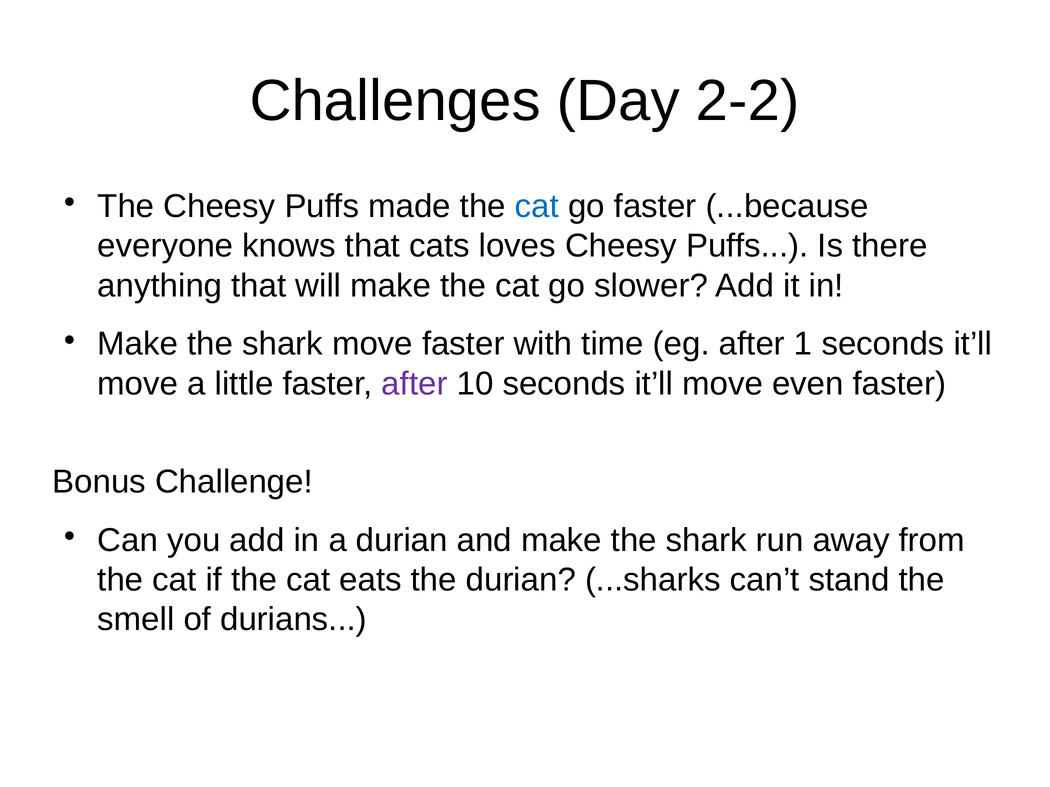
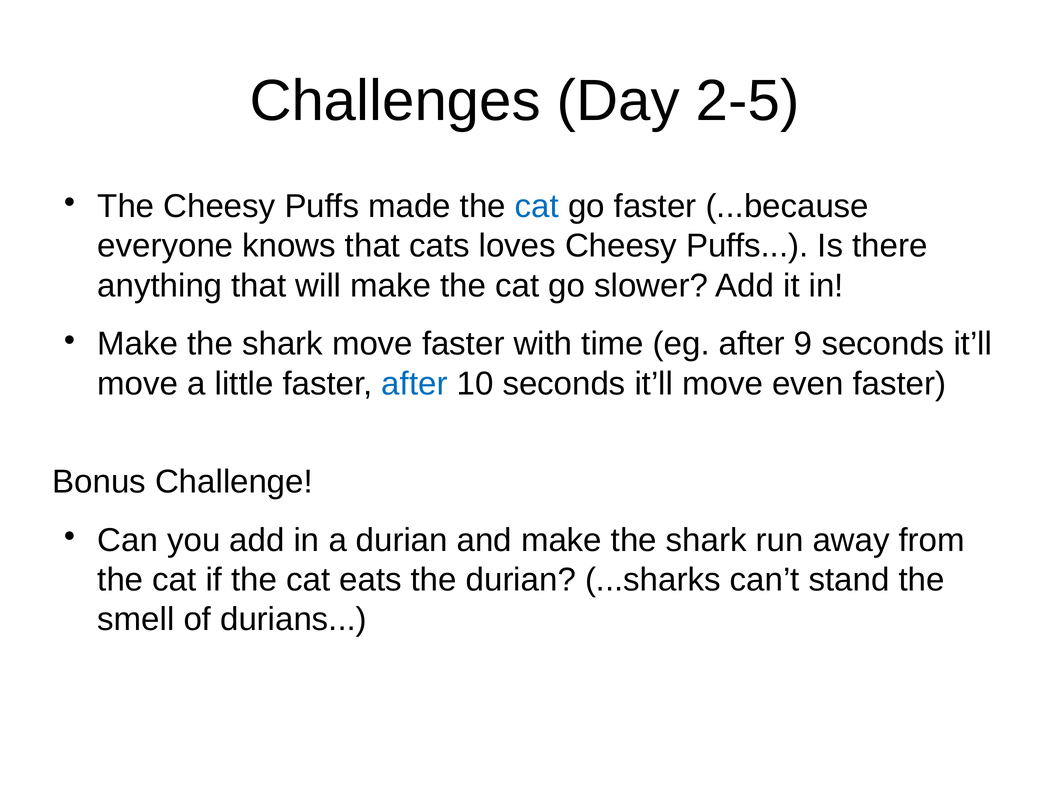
2-2: 2-2 -> 2-5 (748, 101)
1: 1 -> 9 (803, 344)
after colour: purple -> blue (415, 384)
